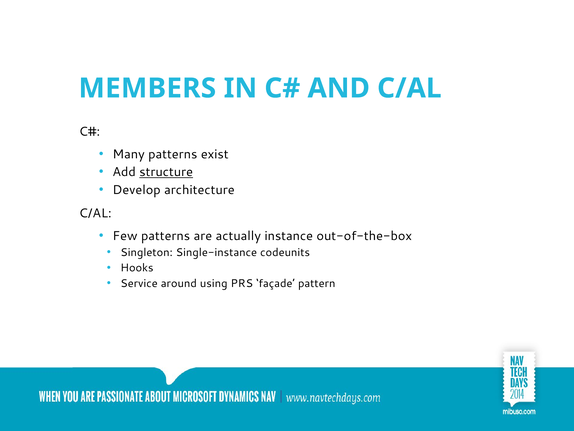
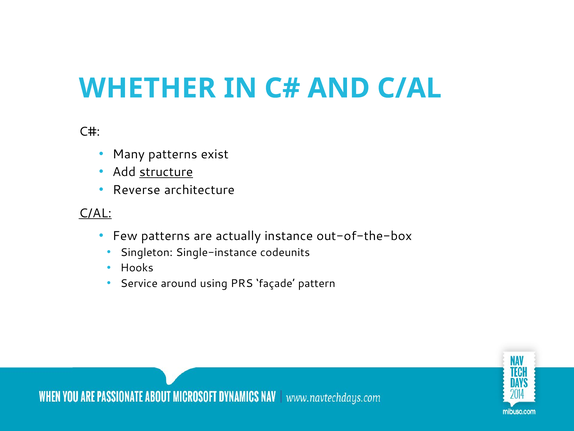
MEMBERS: MEMBERS -> WHETHER (147, 88)
Develop: Develop -> Reverse (136, 190)
C/AL underline: none -> present (95, 213)
